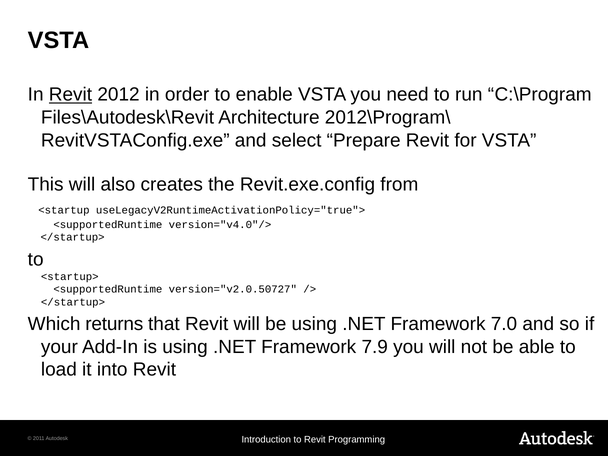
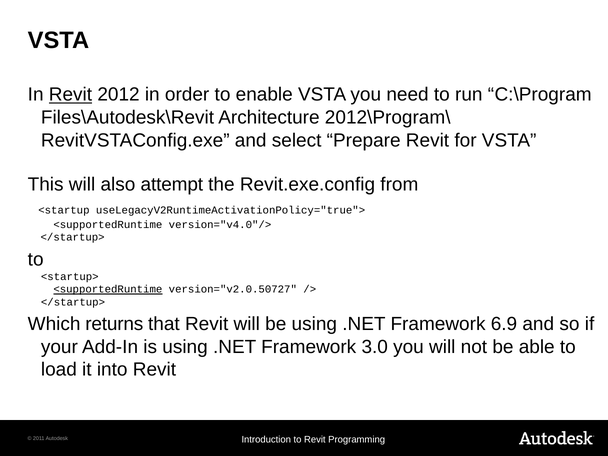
creates: creates -> attempt (172, 184)
<supportedRuntime underline: none -> present (108, 289)
7.0: 7.0 -> 6.9 (504, 324)
7.9: 7.9 -> 3.0 (375, 347)
